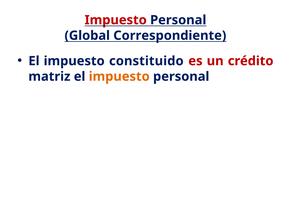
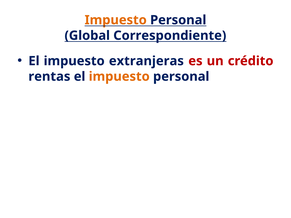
Impuesto colour: red -> orange (116, 20)
constituido: constituido -> extranjeras (146, 61)
matriz: matriz -> rentas (49, 77)
